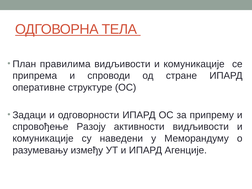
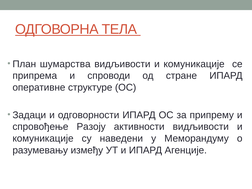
правилима: правилима -> шумарства (65, 64)
